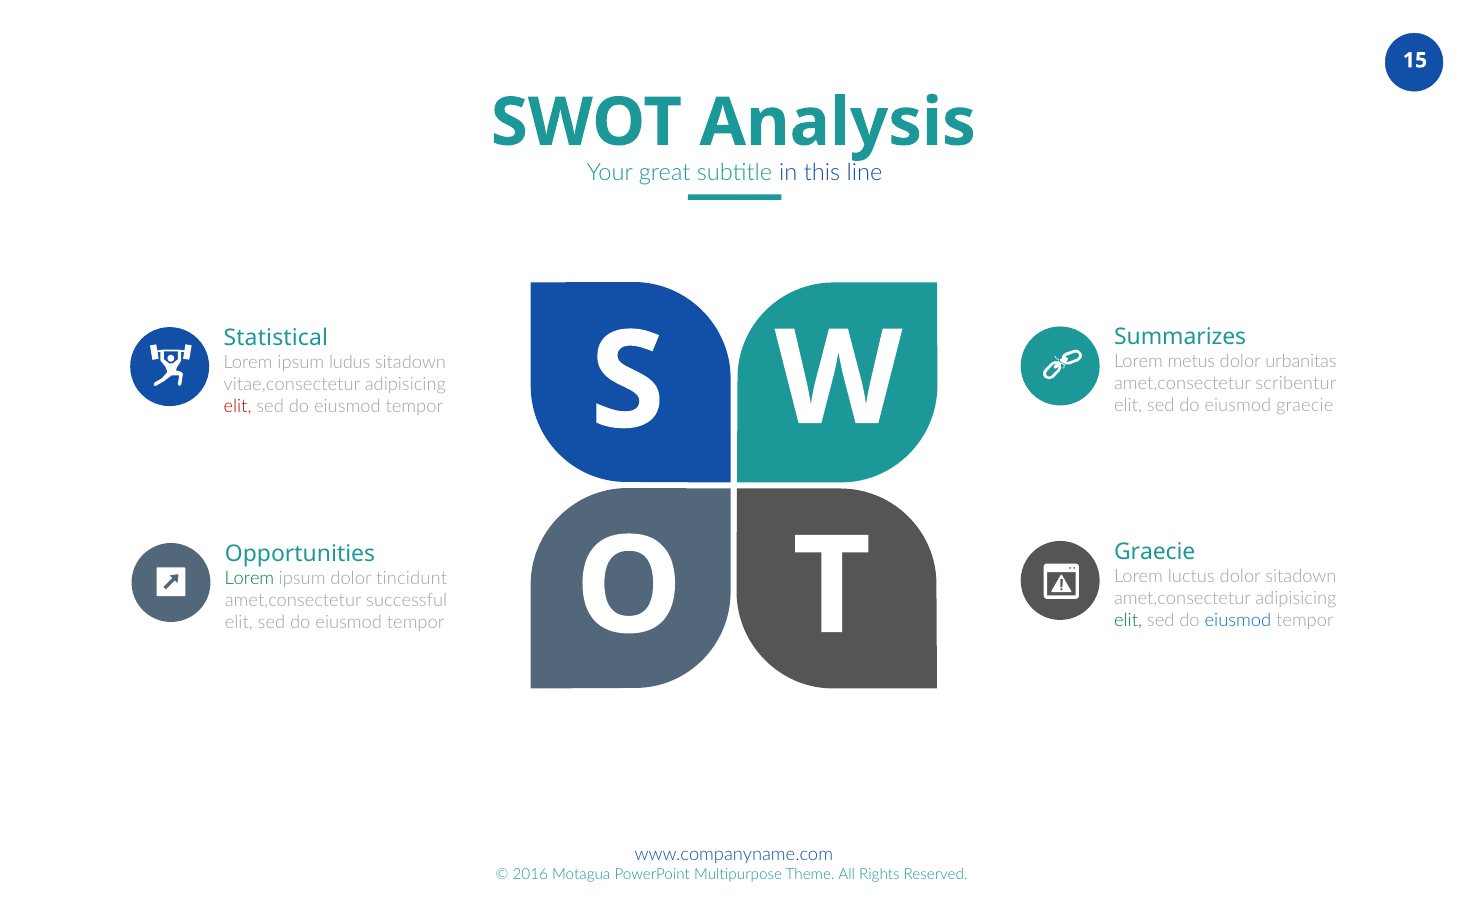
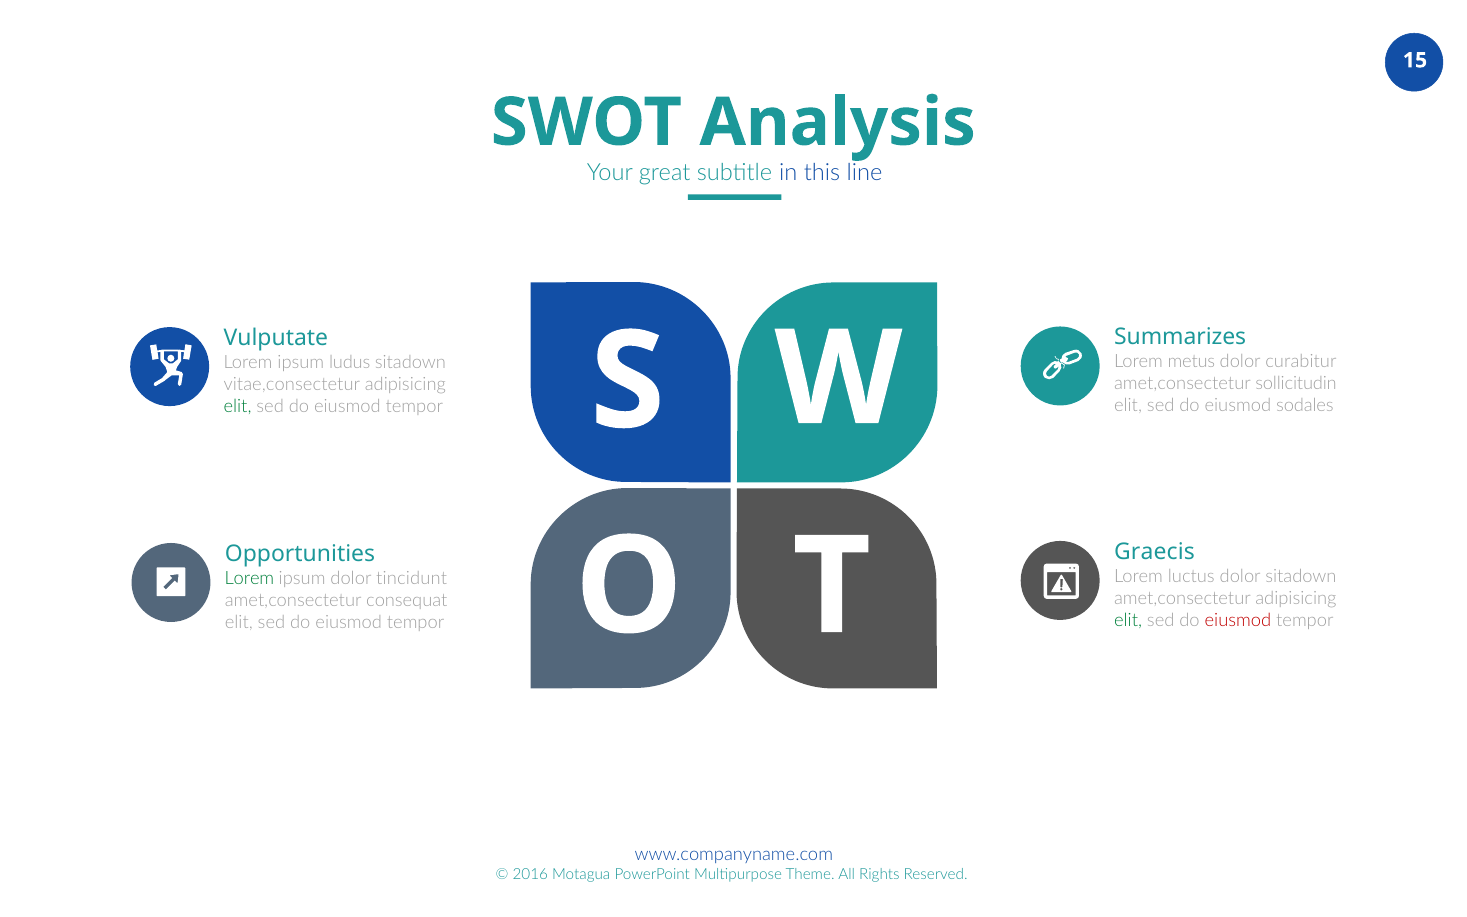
Statistical: Statistical -> Vulputate (276, 338)
urbanitas: urbanitas -> curabitur (1301, 362)
scribentur: scribentur -> sollicitudin (1296, 384)
eiusmod graecie: graecie -> sodales (1305, 406)
elit colour: red -> green (238, 406)
Graecie: Graecie -> Graecis (1155, 552)
successful: successful -> consequat (407, 600)
eiusmod colour: blue -> red (1238, 620)
